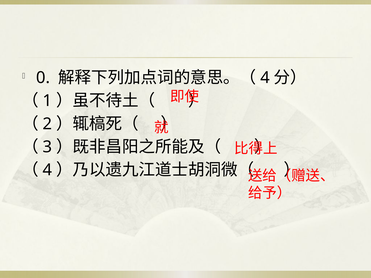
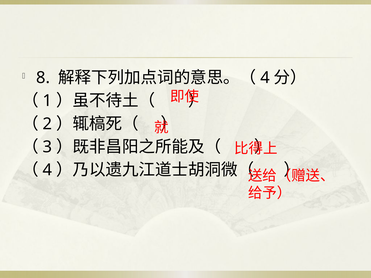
0: 0 -> 8 (43, 78)
